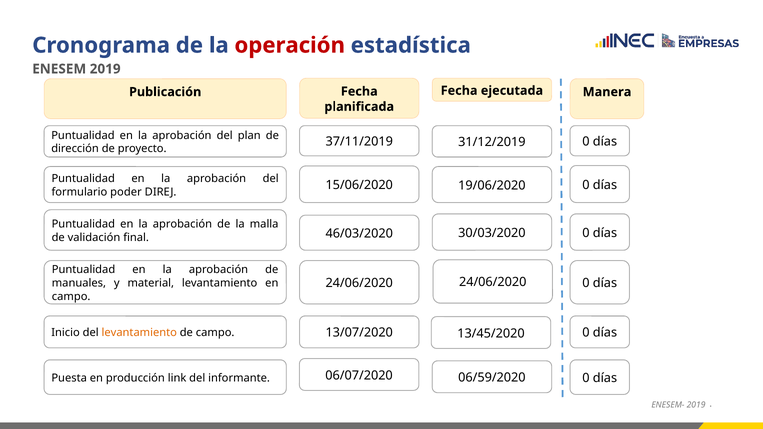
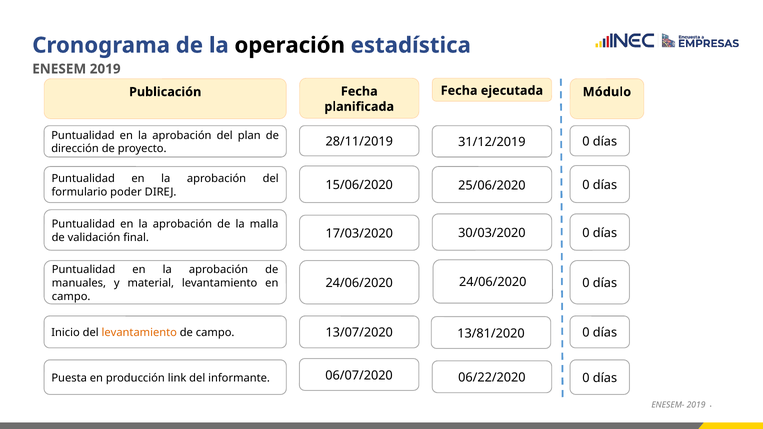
operación colour: red -> black (290, 45)
Manera: Manera -> Módulo (607, 92)
37/11/2019: 37/11/2019 -> 28/11/2019 (359, 142)
19/06/2020: 19/06/2020 -> 25/06/2020 (492, 186)
46/03/2020: 46/03/2020 -> 17/03/2020 (359, 234)
13/45/2020: 13/45/2020 -> 13/81/2020 (491, 334)
06/59/2020: 06/59/2020 -> 06/22/2020 (492, 378)
